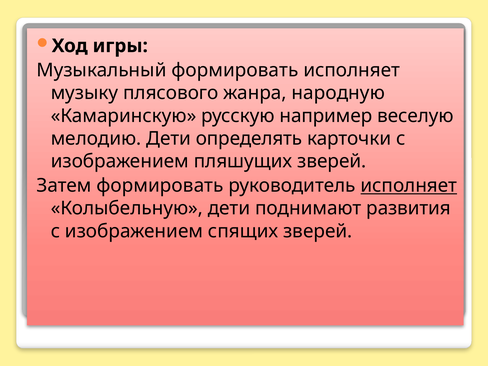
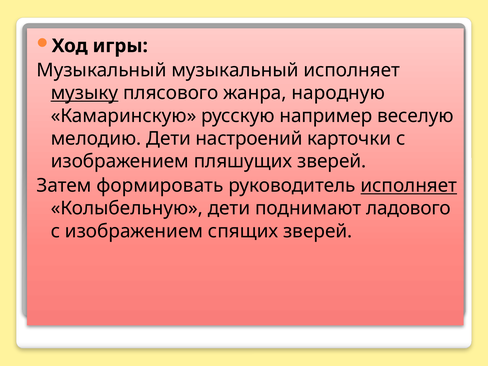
Музыкальный формировать: формировать -> музыкальный (235, 70)
музыку underline: none -> present (85, 93)
определять: определять -> настроений (249, 138)
развития: развития -> ладового (408, 208)
